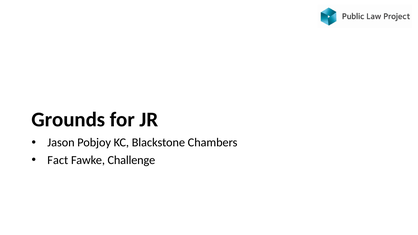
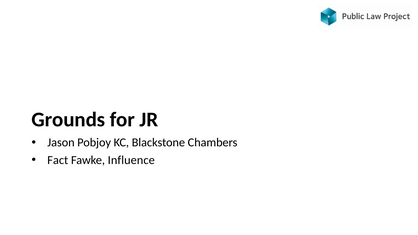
Challenge: Challenge -> Influence (131, 160)
